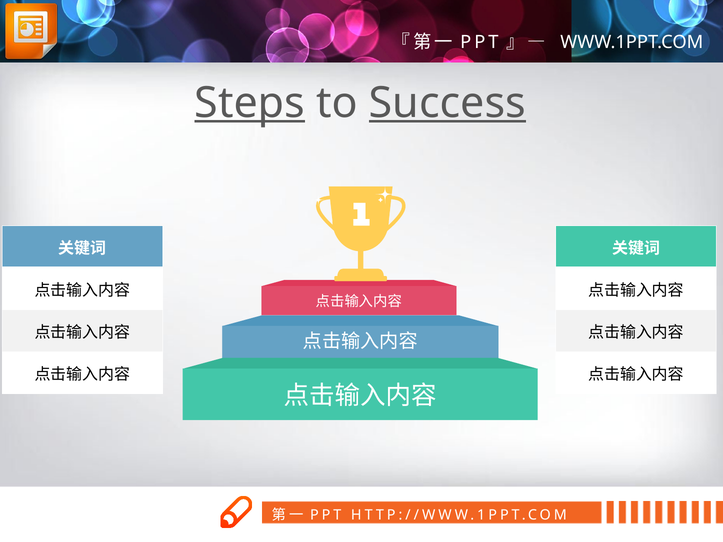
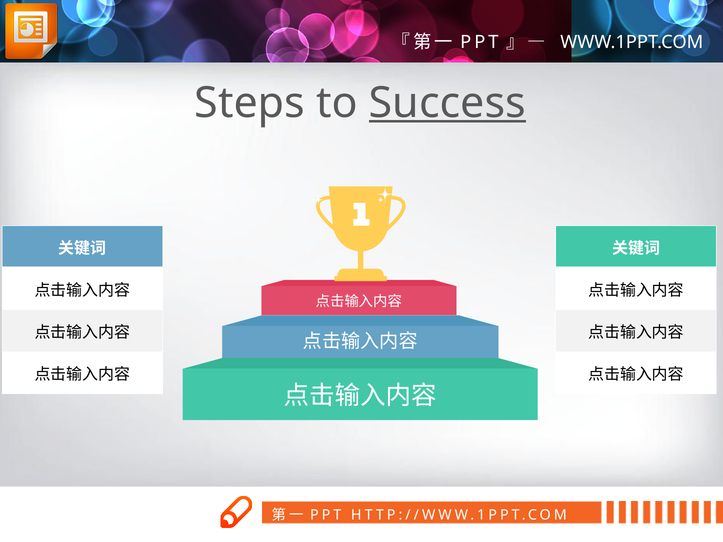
Steps underline: present -> none (250, 103)
